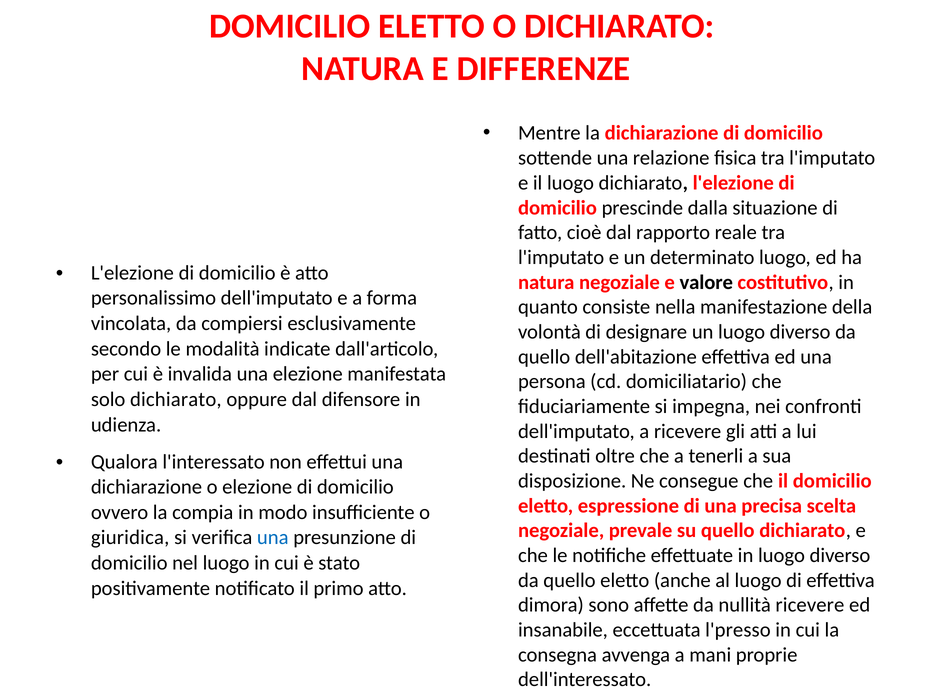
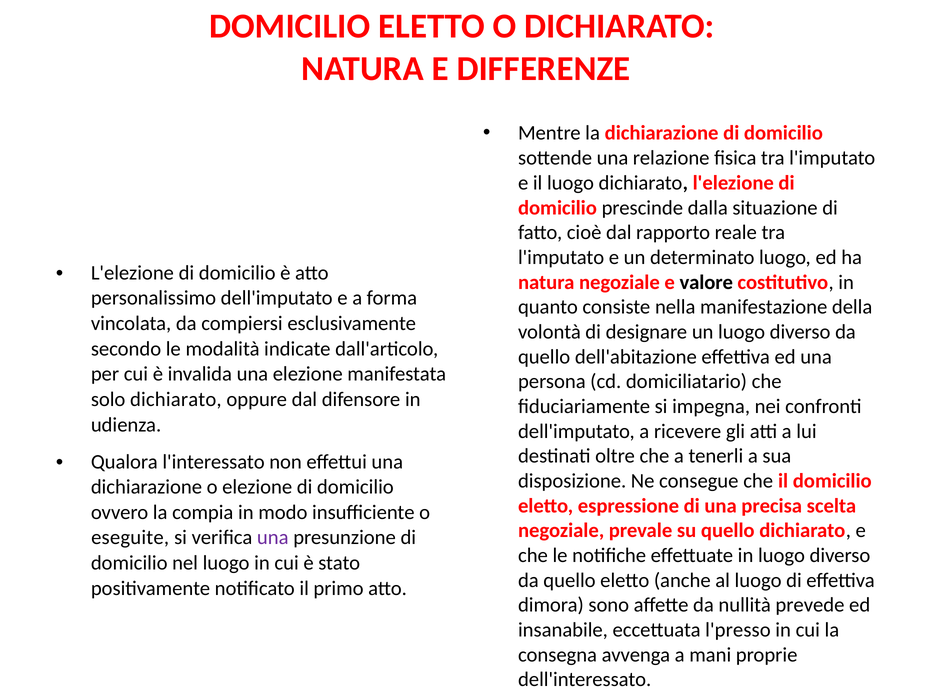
giuridica: giuridica -> eseguite (130, 538)
una colour: blue -> purple (273, 538)
nullità ricevere: ricevere -> prevede (810, 605)
